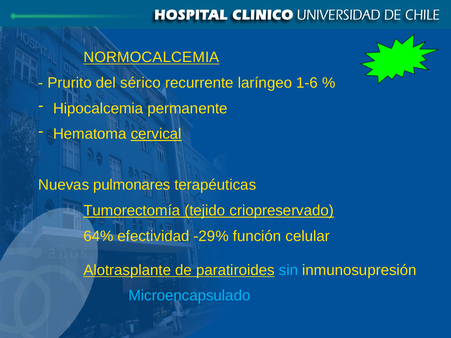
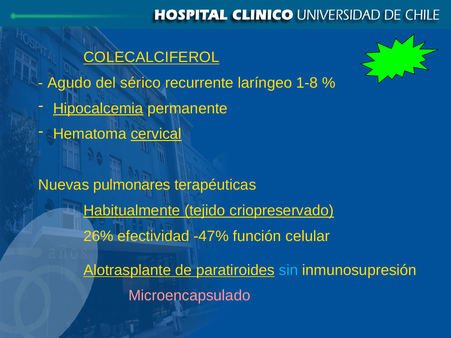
NORMOCALCEMIA: NORMOCALCEMIA -> COLECALCIFEROL (151, 57)
Prurito: Prurito -> Agudo (69, 83)
1-6: 1-6 -> 1-8 (307, 83)
Hipocalcemia underline: none -> present (98, 108)
Tumorectomía: Tumorectomía -> Habitualmente (132, 211)
64%: 64% -> 26% (98, 236)
-29%: -29% -> -47% (211, 236)
Microencapsulado colour: light blue -> pink (189, 296)
